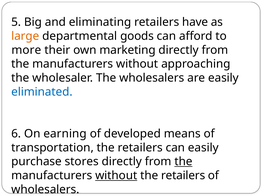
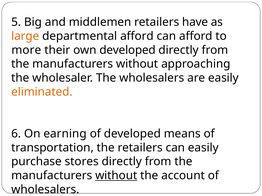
eliminating: eliminating -> middlemen (100, 22)
departmental goods: goods -> afford (137, 36)
own marketing: marketing -> developed (128, 50)
eliminated colour: blue -> orange (42, 92)
the underline: present -> none (183, 162)
retailers: retailers -> account (183, 176)
